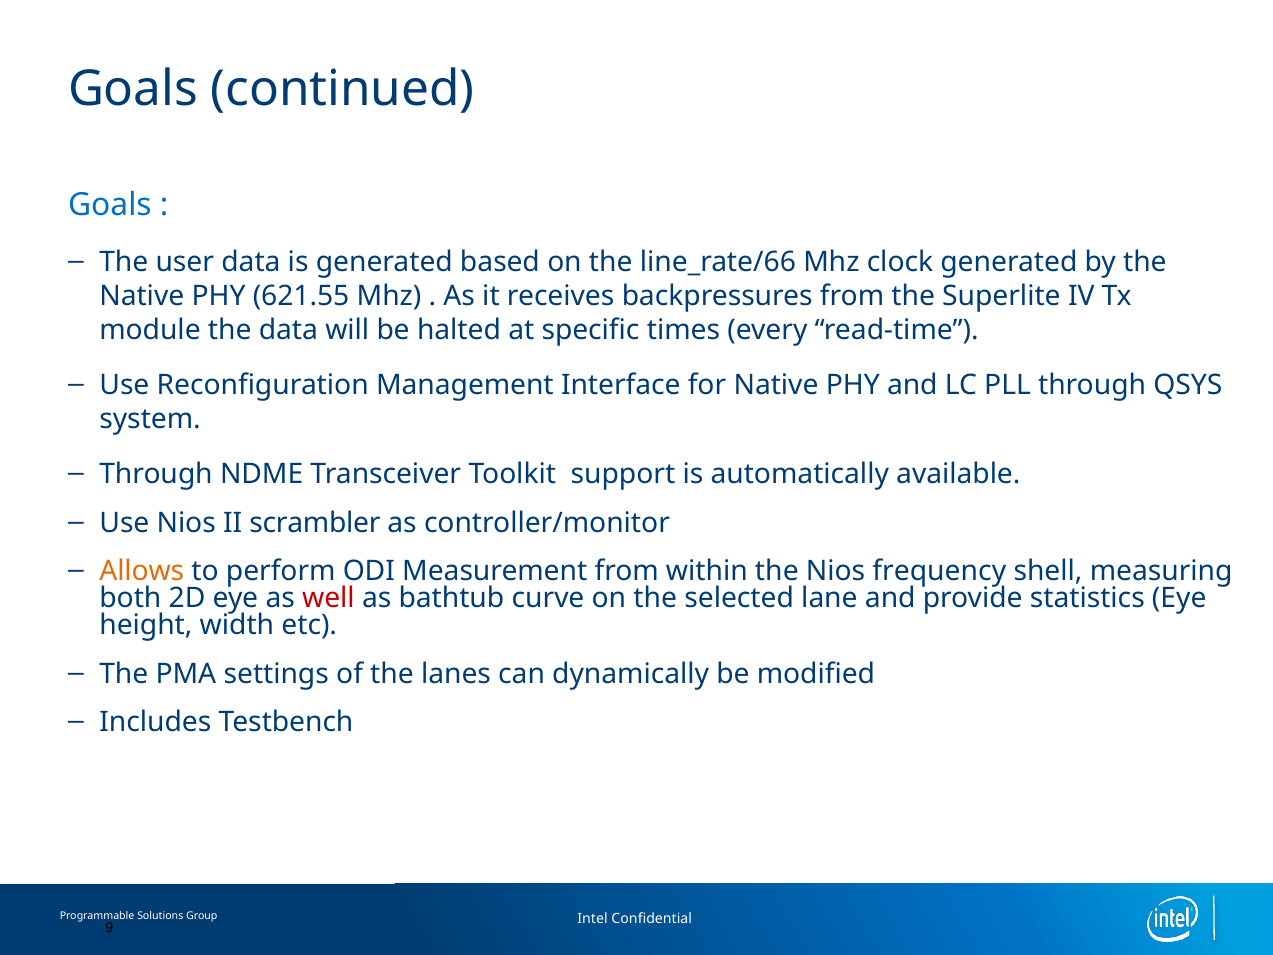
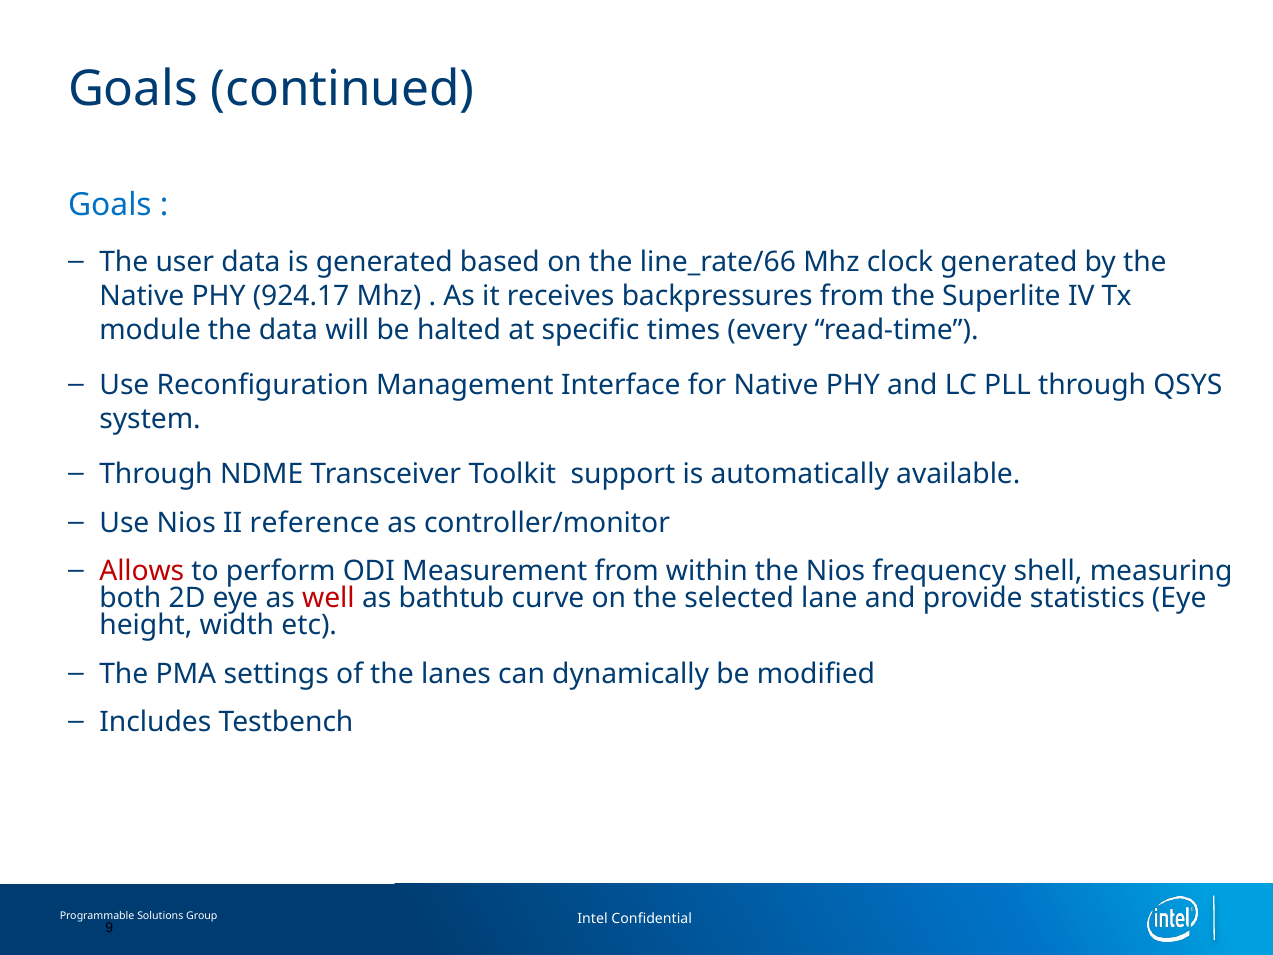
621.55: 621.55 -> 924.17 (301, 296)
scrambler: scrambler -> reference (315, 523)
Allows colour: orange -> red (142, 571)
